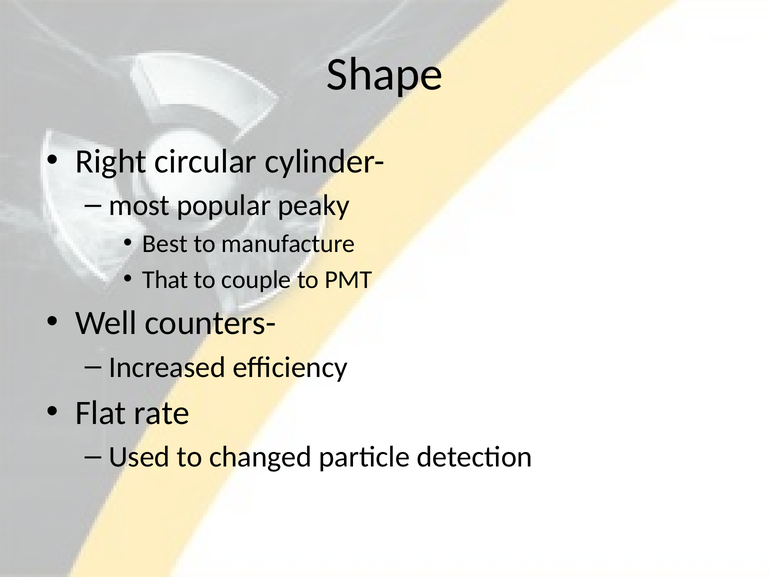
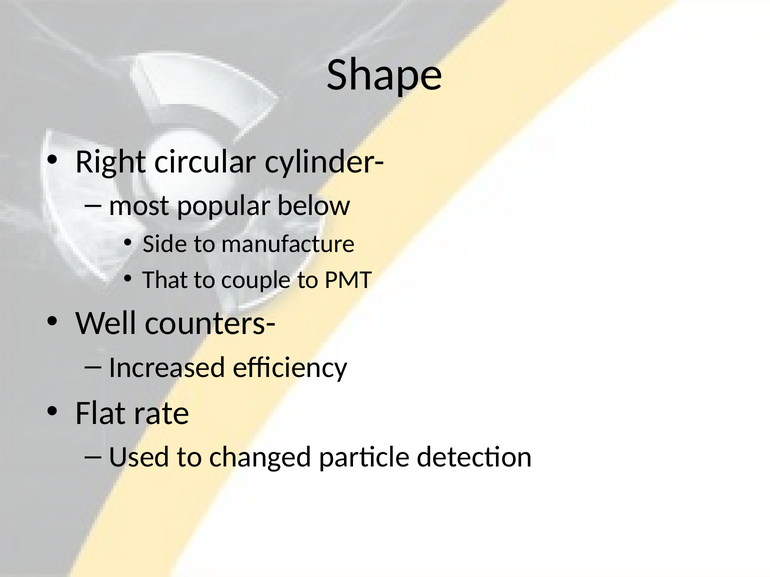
peaky: peaky -> below (314, 206)
Best: Best -> Side (165, 244)
